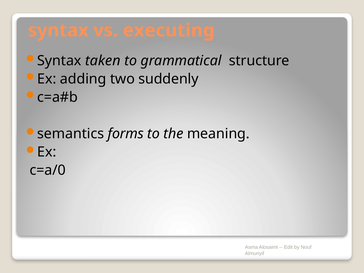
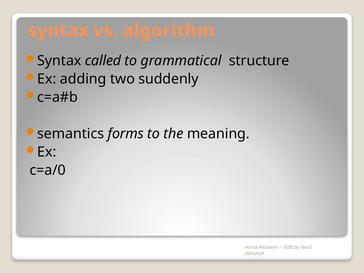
executing: executing -> algorithm (169, 30)
taken: taken -> called (103, 61)
